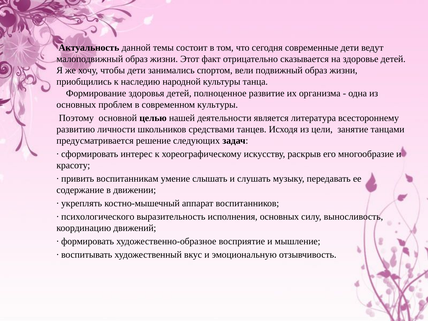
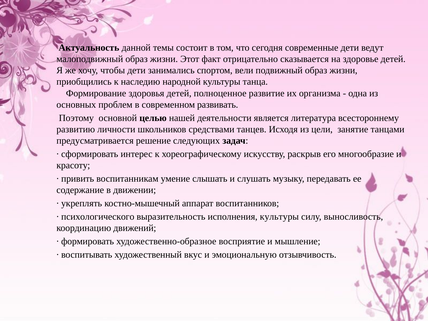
современном культуры: культуры -> развивать (218, 105)
исполнения основных: основных -> культуры (279, 217)
